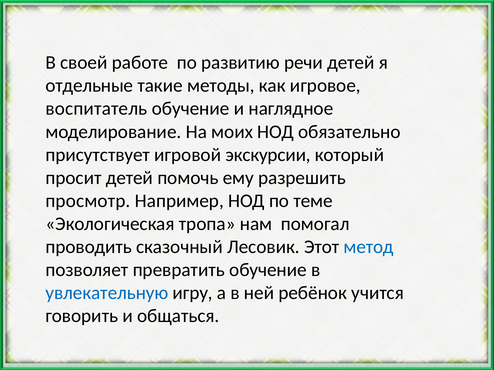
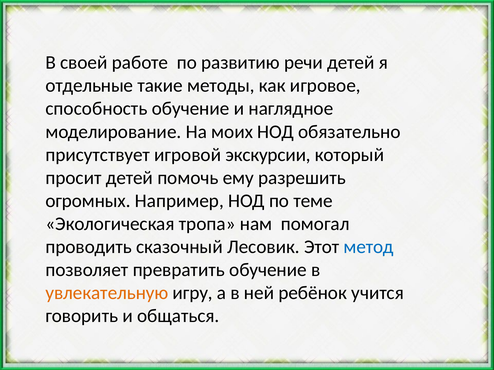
воспитатель: воспитатель -> способность (96, 109)
просмотр: просмотр -> огромных (88, 201)
увлекательную colour: blue -> orange (107, 293)
